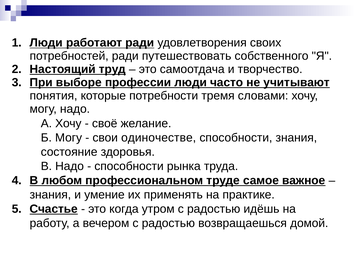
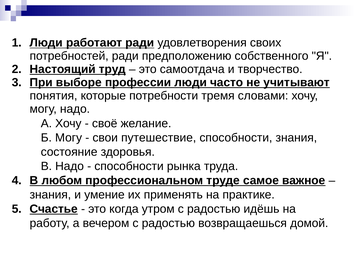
путешествовать: путешествовать -> предположению (187, 56)
одиночестве: одиночестве -> путешествие (159, 138)
